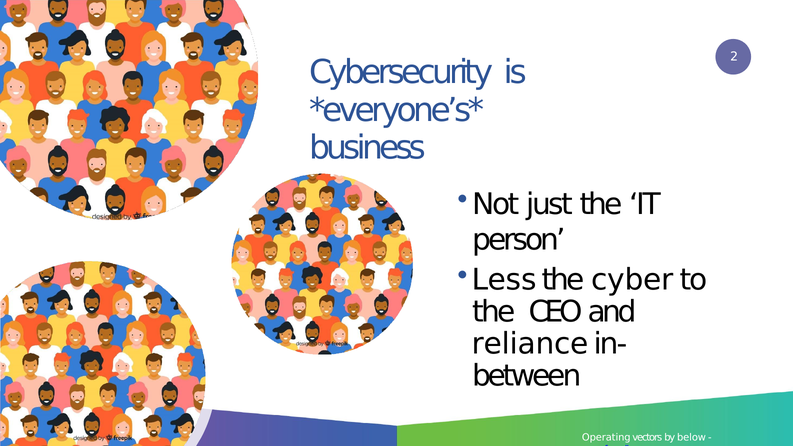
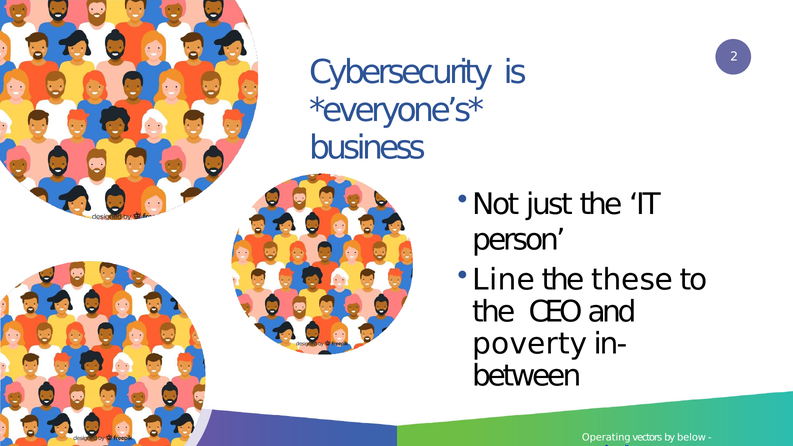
Less: Less -> Line (504, 280)
cyber: cyber -> these (632, 280)
reliance: reliance -> poverty (530, 344)
